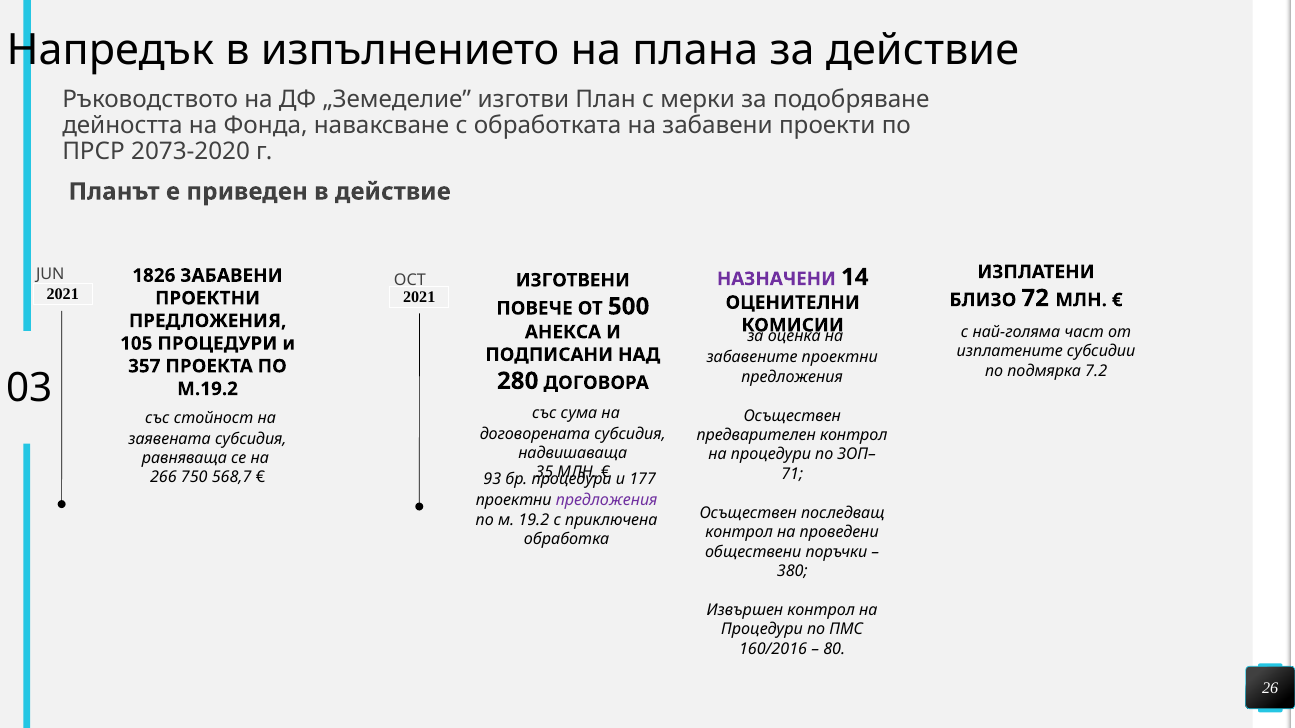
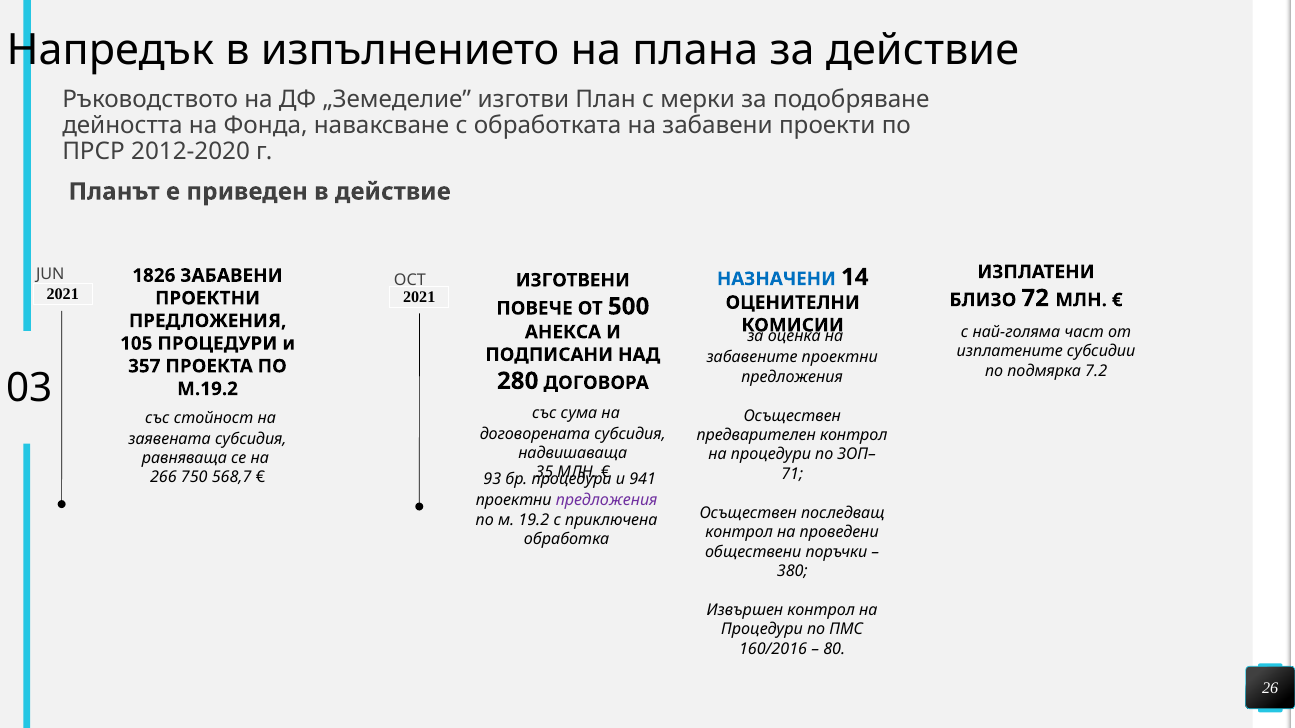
2073-2020: 2073-2020 -> 2012-2020 (191, 152)
НАЗНАЧЕНИ colour: purple -> blue (776, 279)
177: 177 -> 941 (643, 480)
